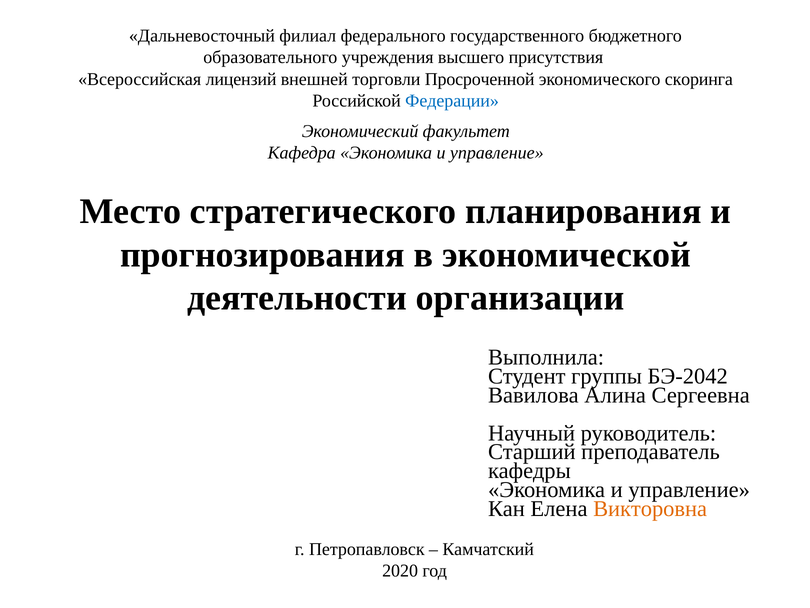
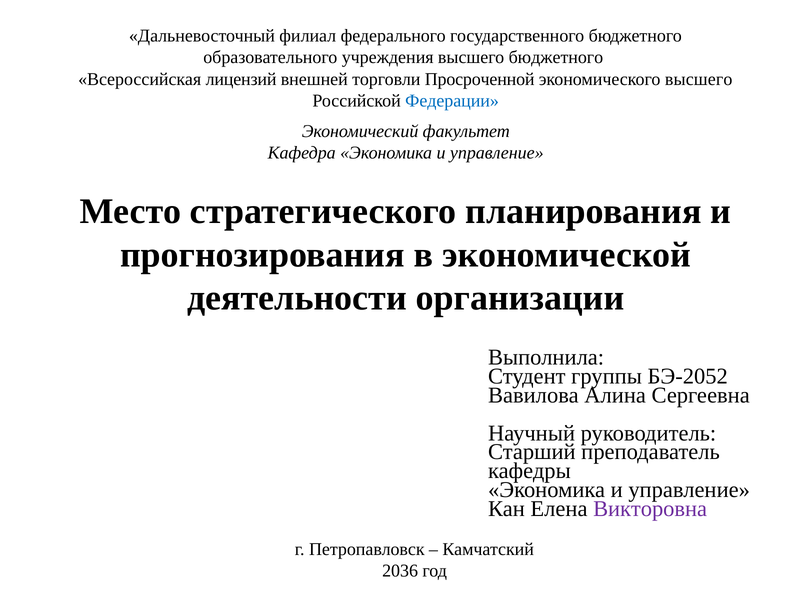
высшего присутствия: присутствия -> бюджетного (556, 57)
экономического скоринга: скоринга -> высшего (699, 79)
БЭ-2042: БЭ-2042 -> БЭ-2052 (688, 376)
Викторовна colour: orange -> purple (650, 508)
2020: 2020 -> 2036 (400, 570)
